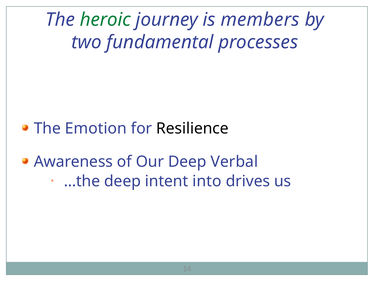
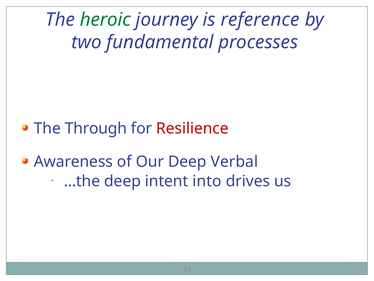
members: members -> reference (260, 20)
Emotion: Emotion -> Through (96, 128)
Resilience colour: black -> red (192, 128)
